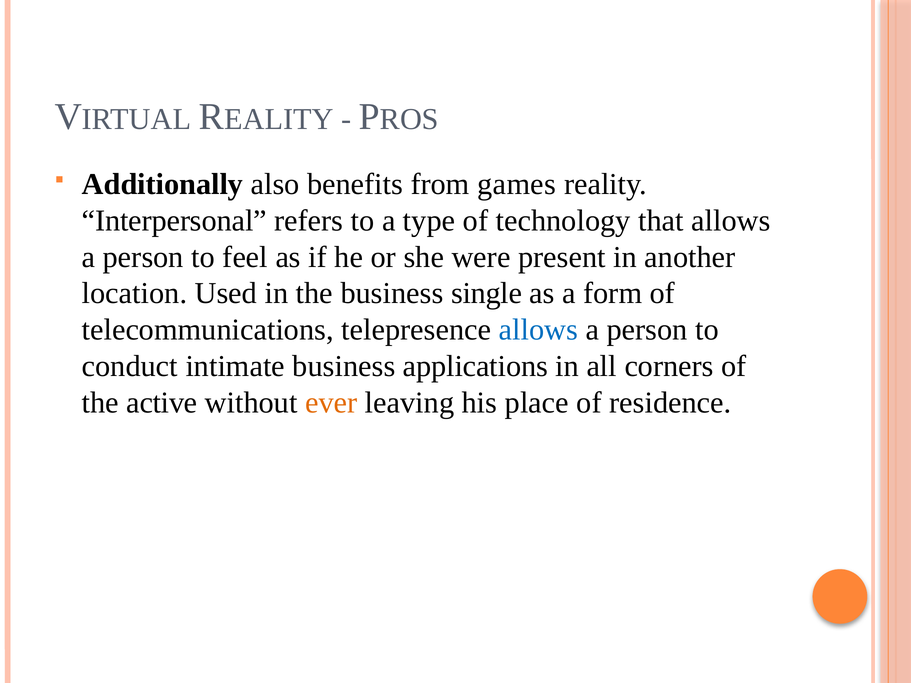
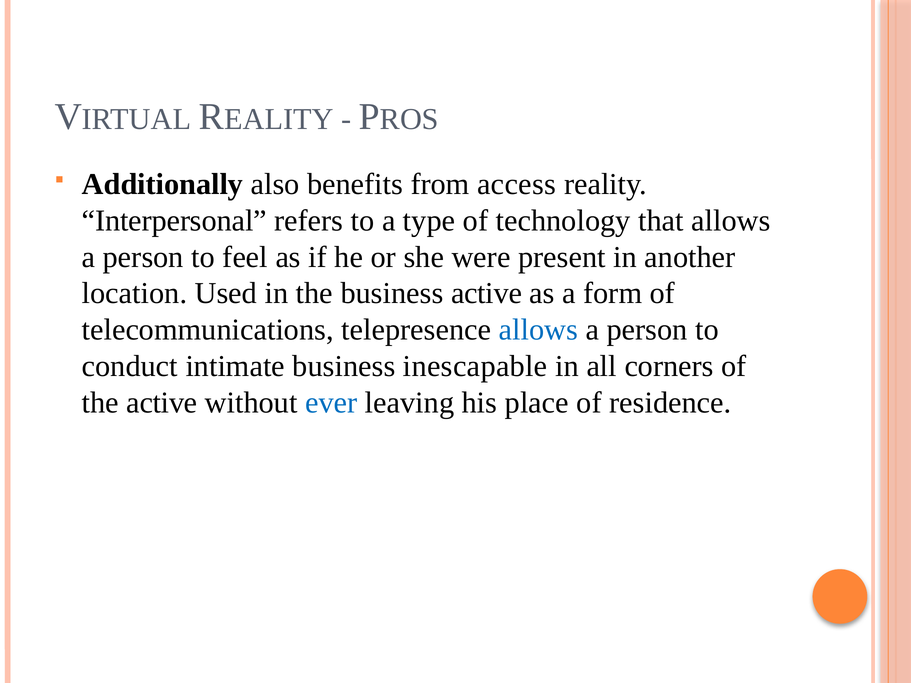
games: games -> access (517, 184)
business single: single -> active (486, 294)
applications: applications -> inescapable (475, 366)
ever colour: orange -> blue (331, 403)
